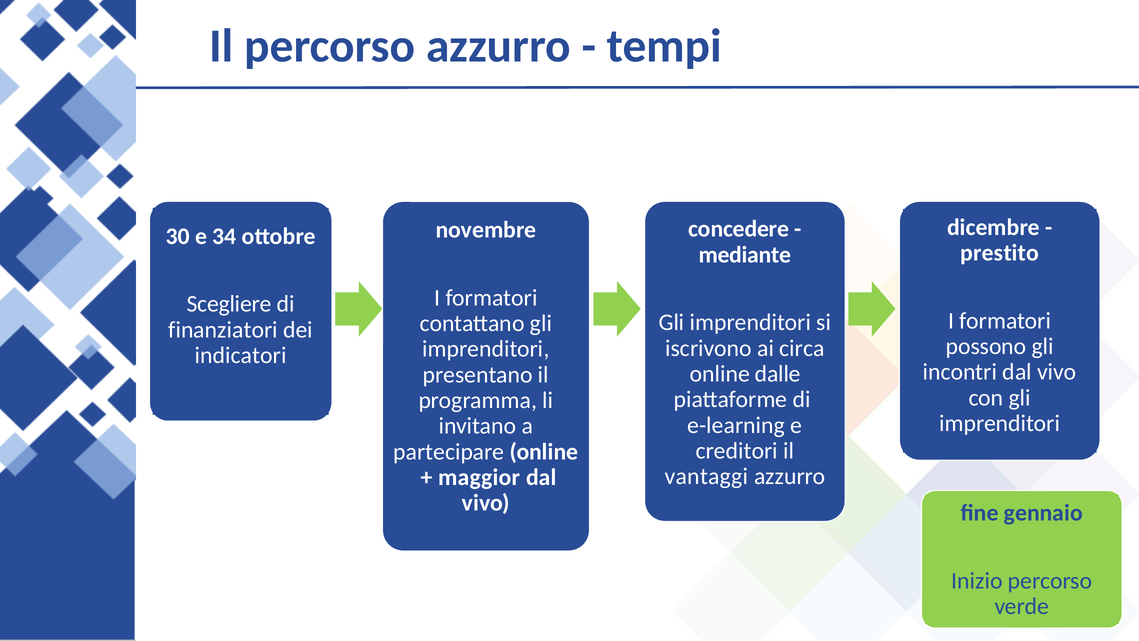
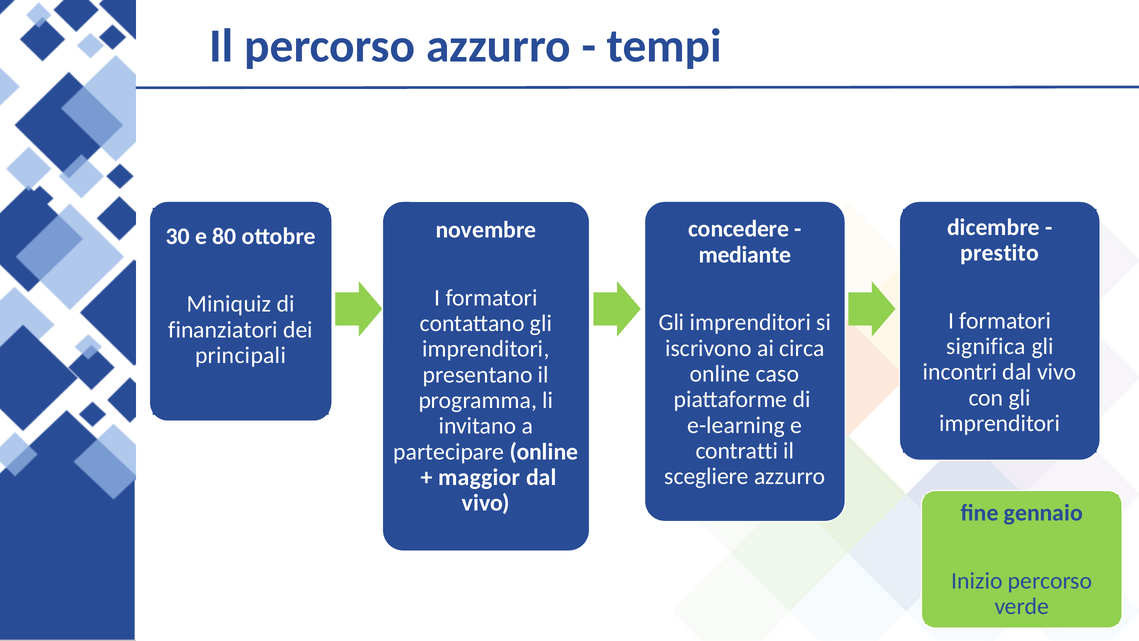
34: 34 -> 80 (224, 236)
Scegliere: Scegliere -> Miniquiz (229, 304)
possono: possono -> significa (986, 346)
indicatori: indicatori -> principali (241, 355)
dalle: dalle -> caso (778, 374)
creditori: creditori -> contratti (737, 451)
vantaggi: vantaggi -> scegliere (707, 476)
